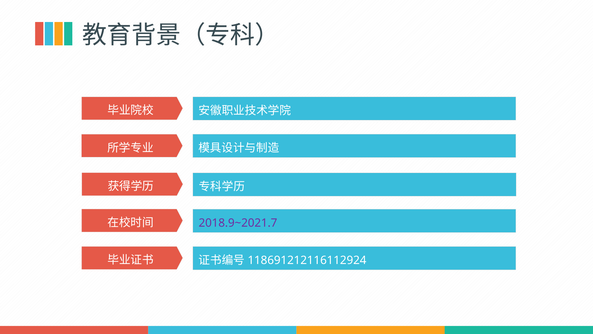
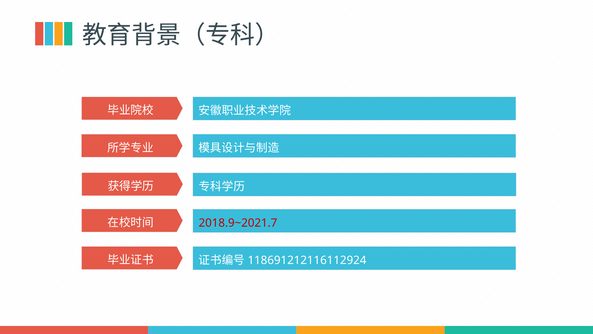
2018.9~2021.7 colour: purple -> red (238, 223)
